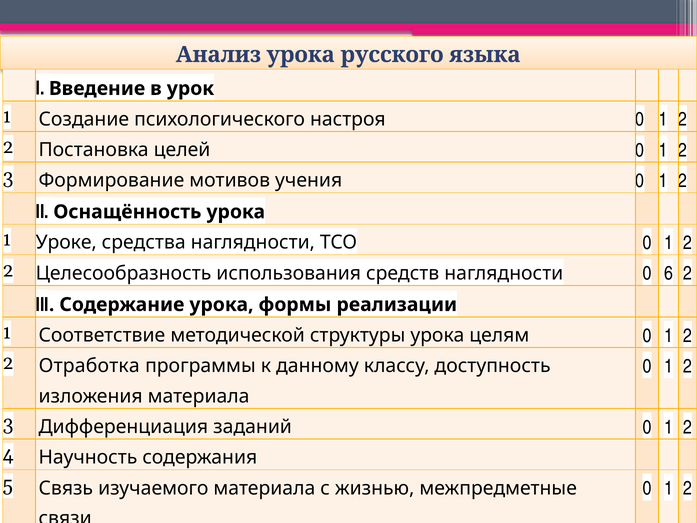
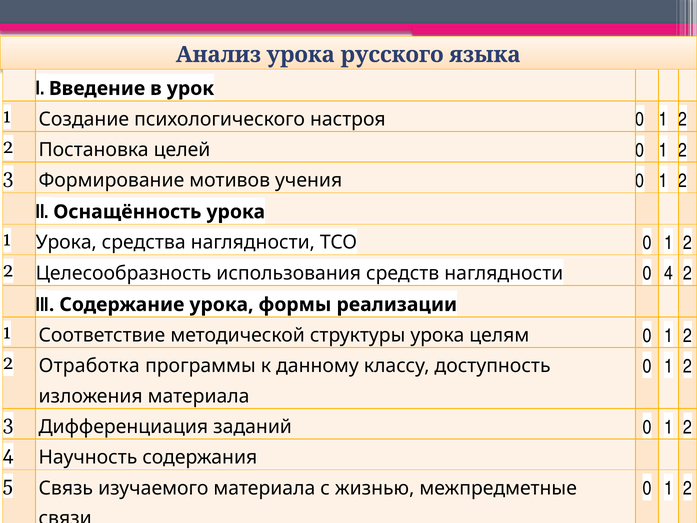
1 Уроке: Уроке -> Урока (66, 242)
0 6: 6 -> 4 (669, 273)
